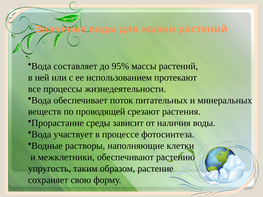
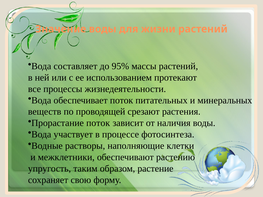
Прорастание среды: среды -> поток (98, 123)
